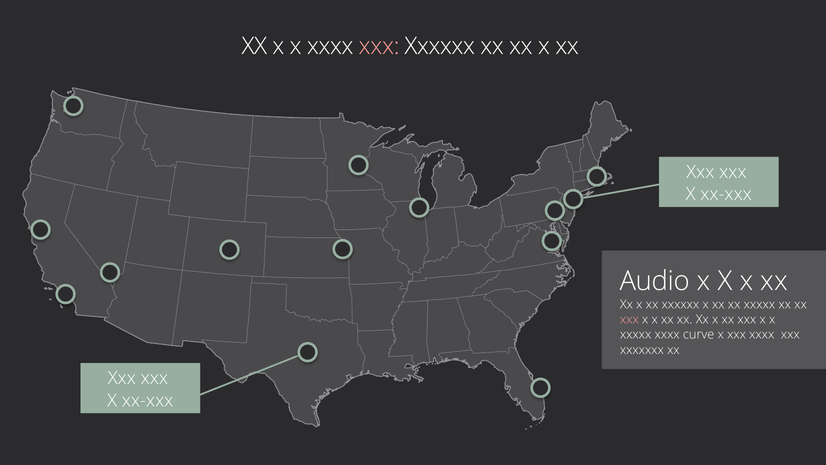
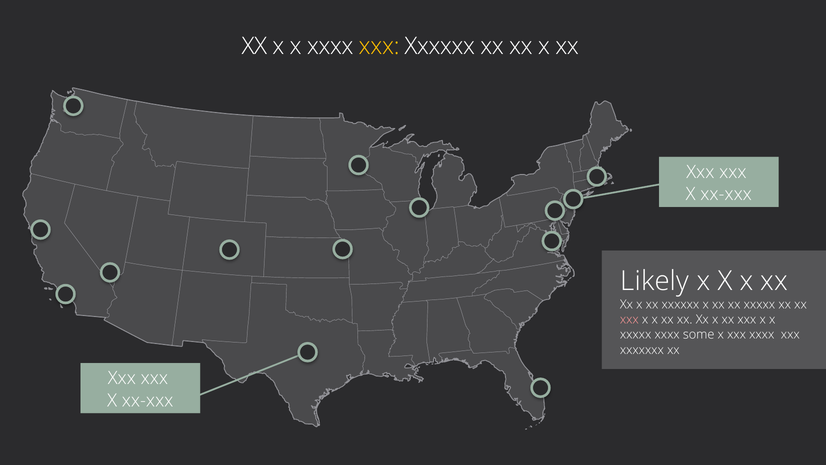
xxx colour: pink -> yellow (379, 46)
Audio: Audio -> Likely (655, 281)
curve: curve -> some (699, 334)
